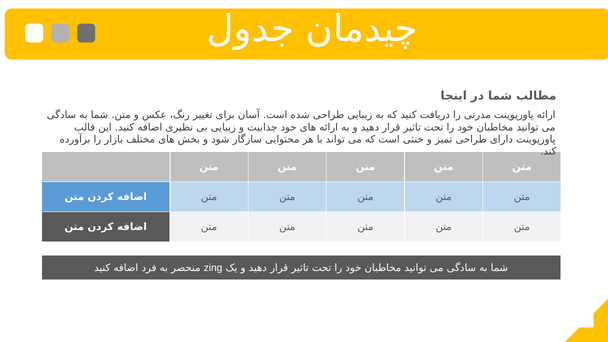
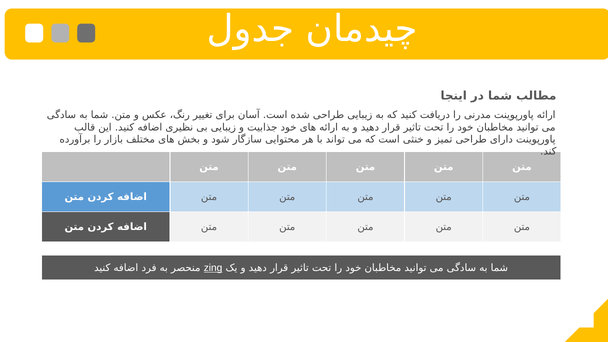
zing underline: none -> present (213, 268)
